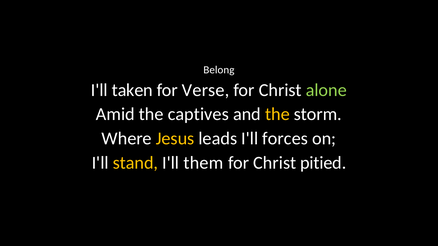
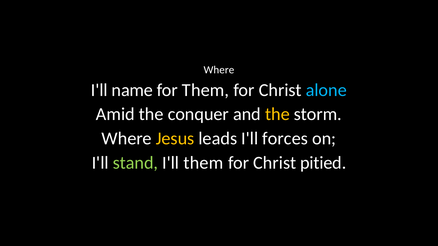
Belong: Belong -> Where (219, 70)
taken: taken -> name (132, 90)
for Verse: Verse -> Them (206, 90)
alone colour: light green -> light blue (326, 90)
captives: captives -> conquer (198, 114)
stand colour: yellow -> light green (135, 163)
